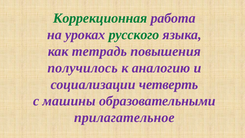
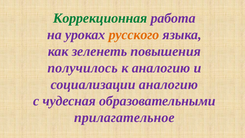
русского colour: green -> orange (134, 35)
тетрадь: тетрадь -> зеленеть (99, 51)
социализации четверть: четверть -> аналогию (168, 84)
машины: машины -> чудесная (69, 101)
